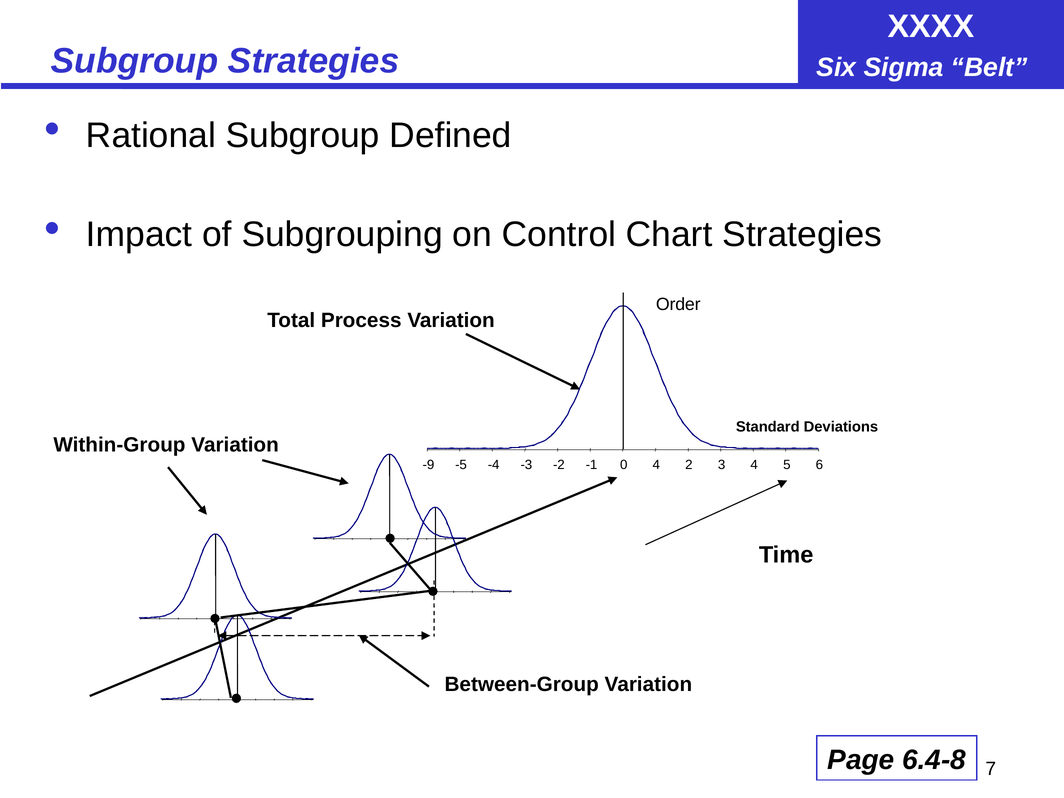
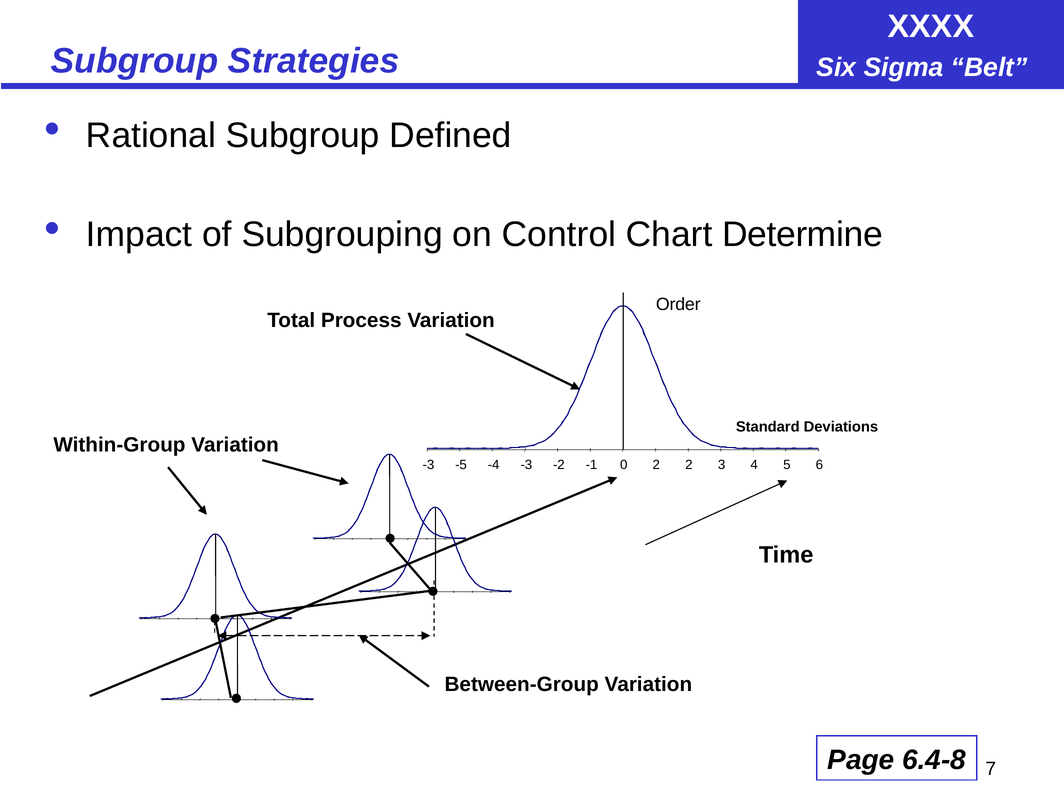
Chart Strategies: Strategies -> Determine (802, 235)
-9: -9 -> -3 (428, 465)
0 4: 4 -> 2 (656, 465)
